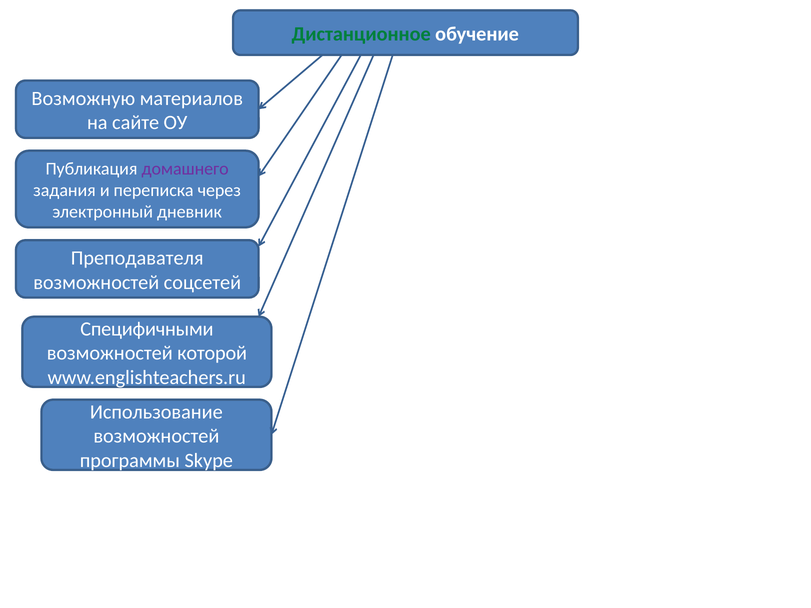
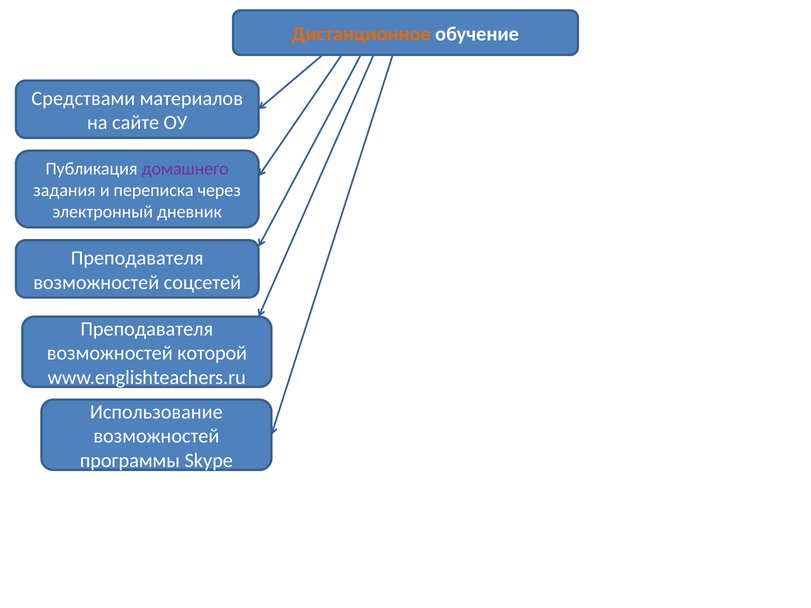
Дистанционное colour: green -> orange (361, 34)
Возможную: Возможную -> Средствами (83, 99)
Специфичными: Специфичными -> Преподавателя (147, 329)
